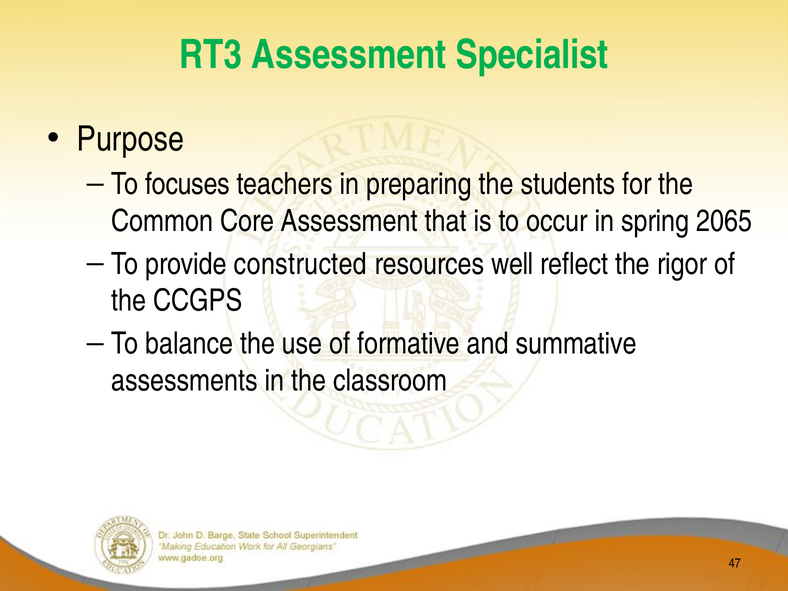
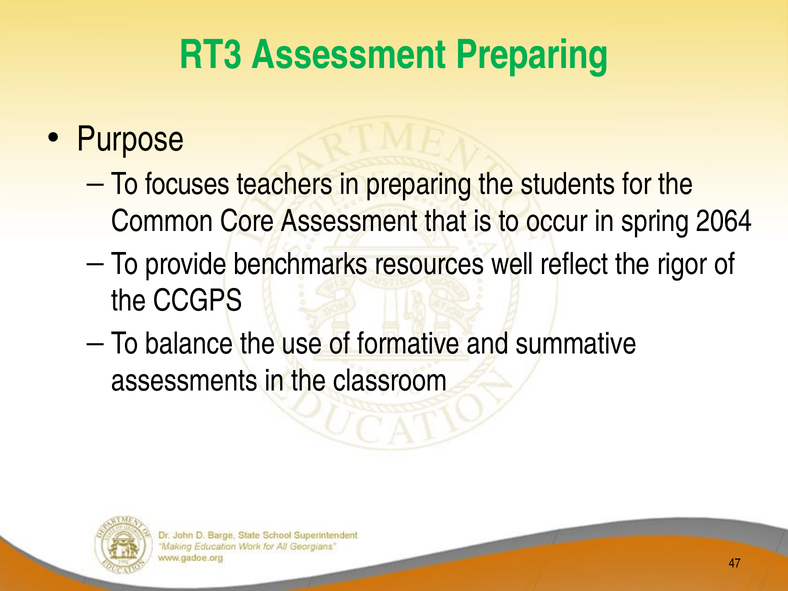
Assessment Specialist: Specialist -> Preparing (532, 55)
2065: 2065 -> 2064 (724, 221)
constructed: constructed -> benchmarks (301, 264)
